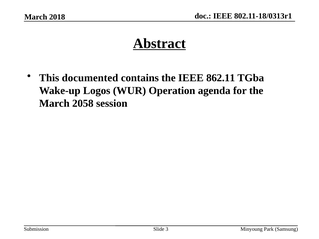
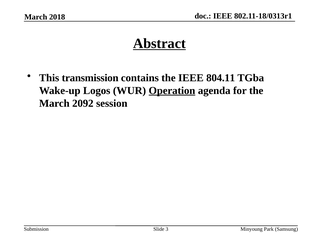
documented: documented -> transmission (90, 78)
862.11: 862.11 -> 804.11 (221, 78)
Operation underline: none -> present (172, 91)
2058: 2058 -> 2092 (83, 103)
